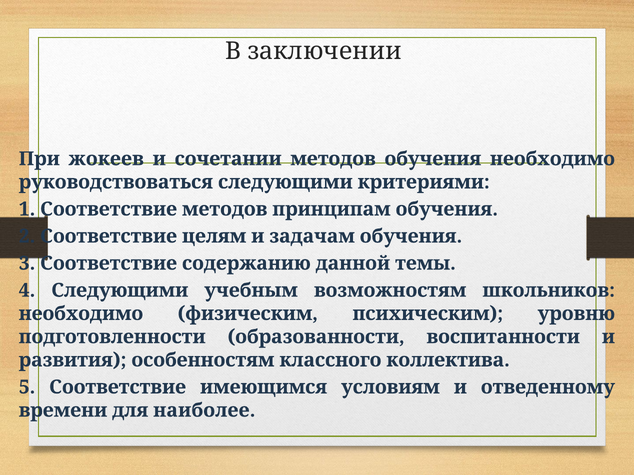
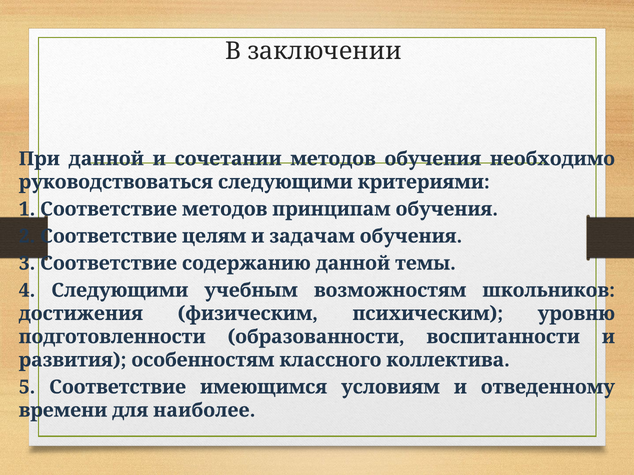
При жокеев: жокеев -> данной (106, 159)
необходимо: необходимо -> достижения (81, 314)
